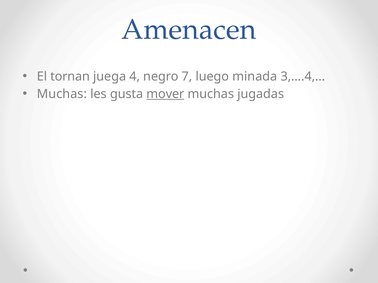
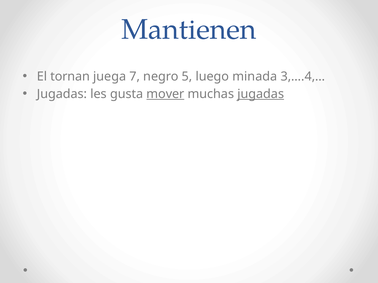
Amenacen: Amenacen -> Mantienen (189, 30)
4: 4 -> 7 (135, 76)
7: 7 -> 5 (187, 76)
Muchas: Muchas -> Jugadas (62, 94)
jugadas underline: none -> present (261, 94)
